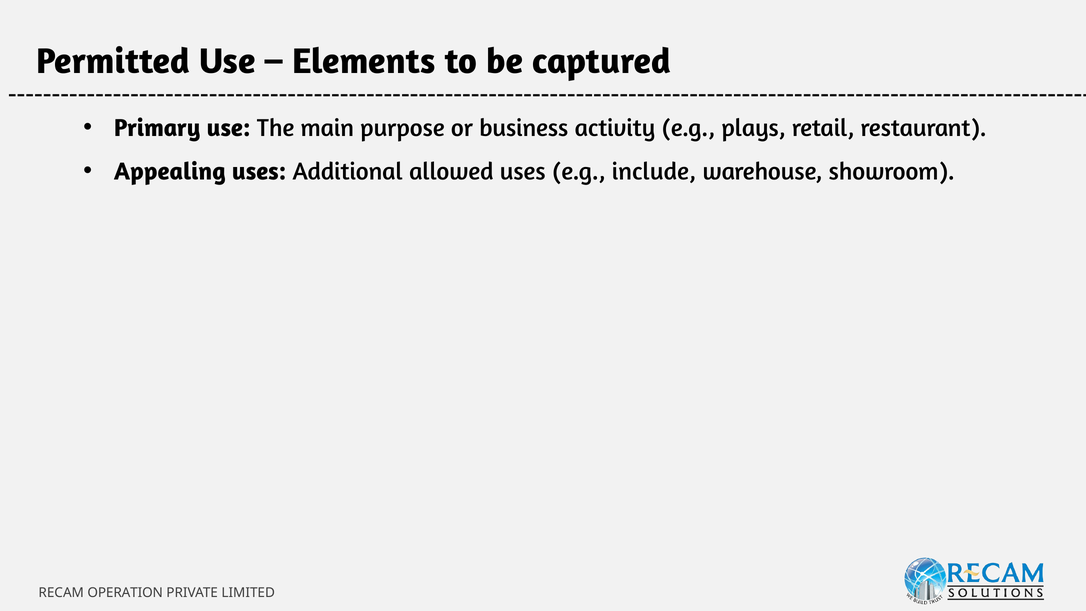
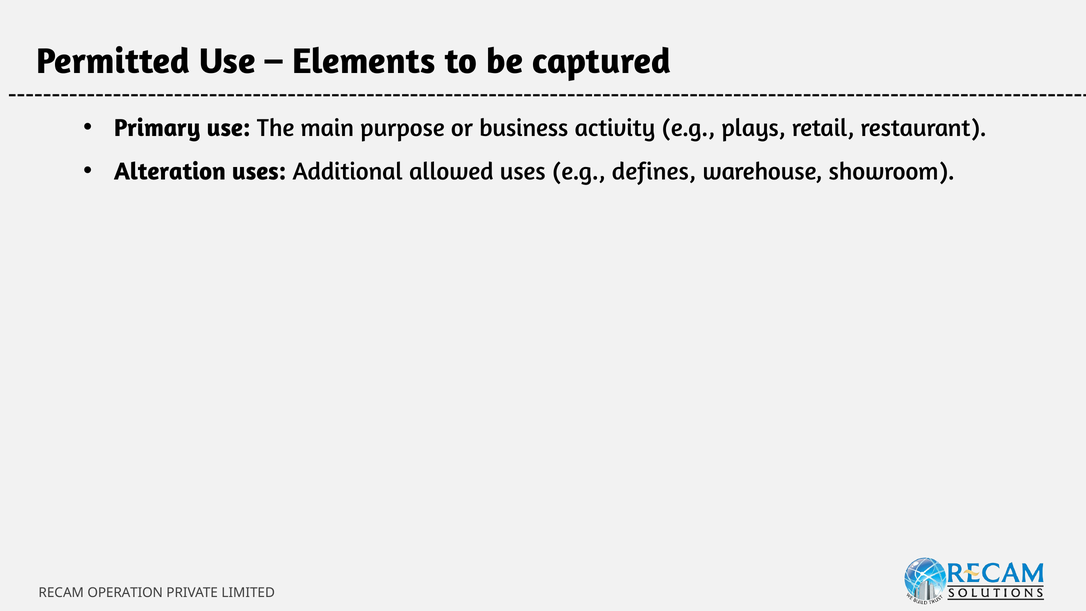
Appealing: Appealing -> Alteration (170, 171)
include: include -> defines (654, 171)
